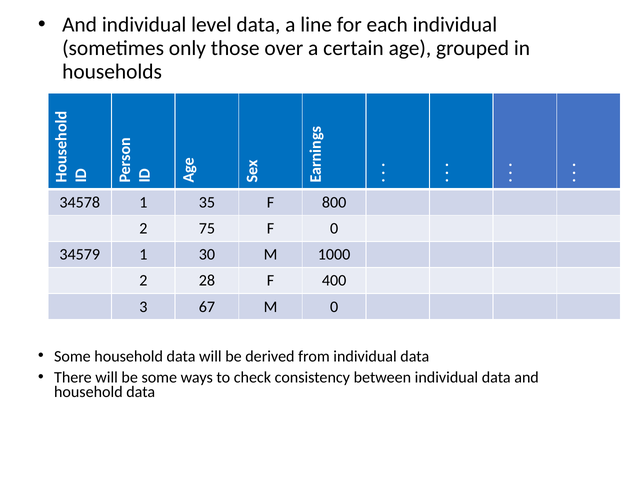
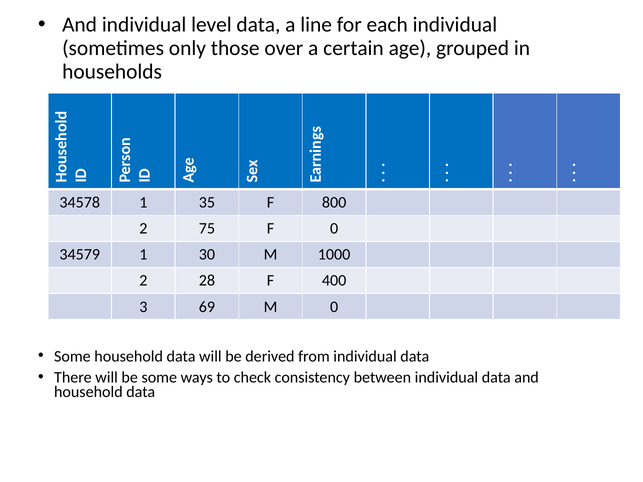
67: 67 -> 69 (207, 307)
